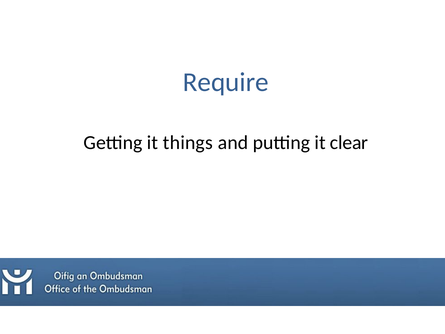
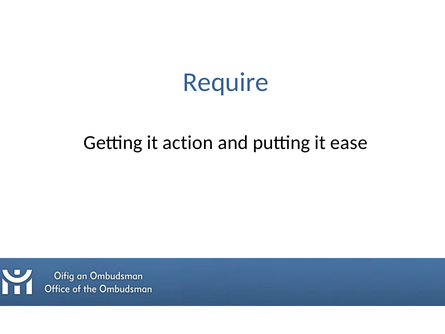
things: things -> action (188, 142)
clear: clear -> ease (349, 142)
